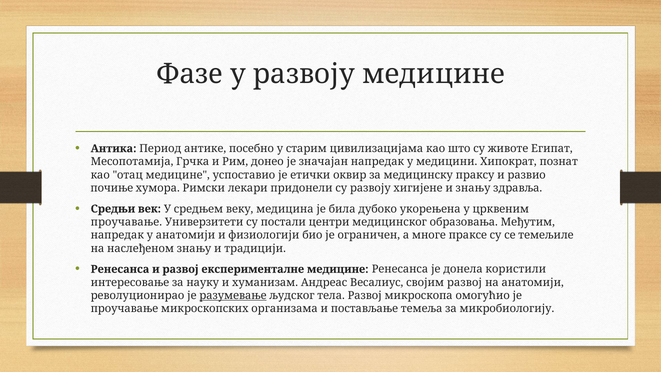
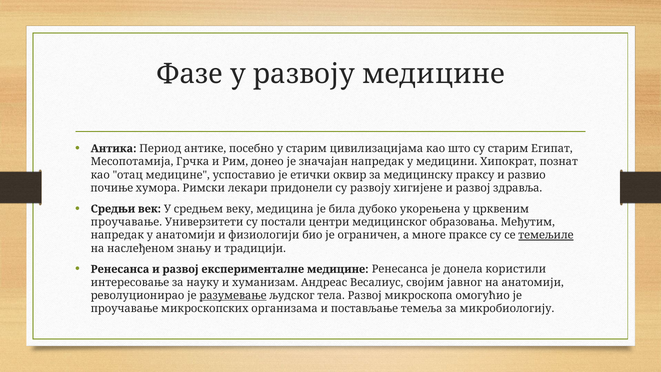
су животе: животе -> старим (508, 148)
хигијене и знању: знању -> развој (473, 188)
темељиле underline: none -> present (546, 235)
својим развој: развој -> јавног (465, 282)
